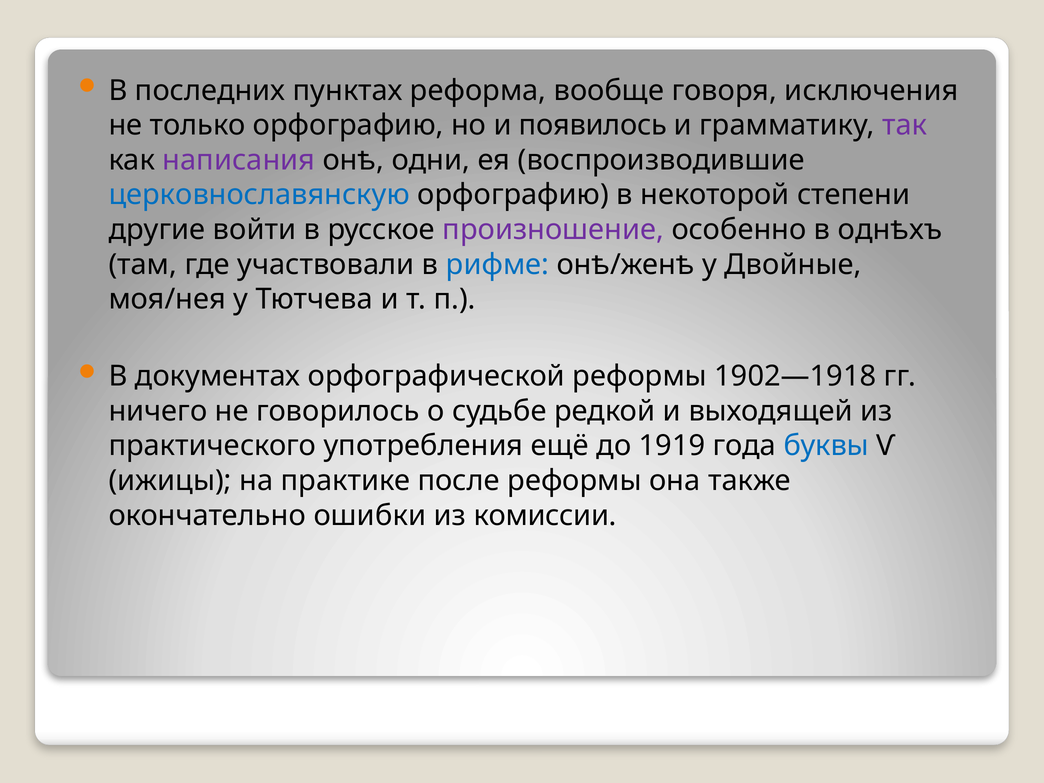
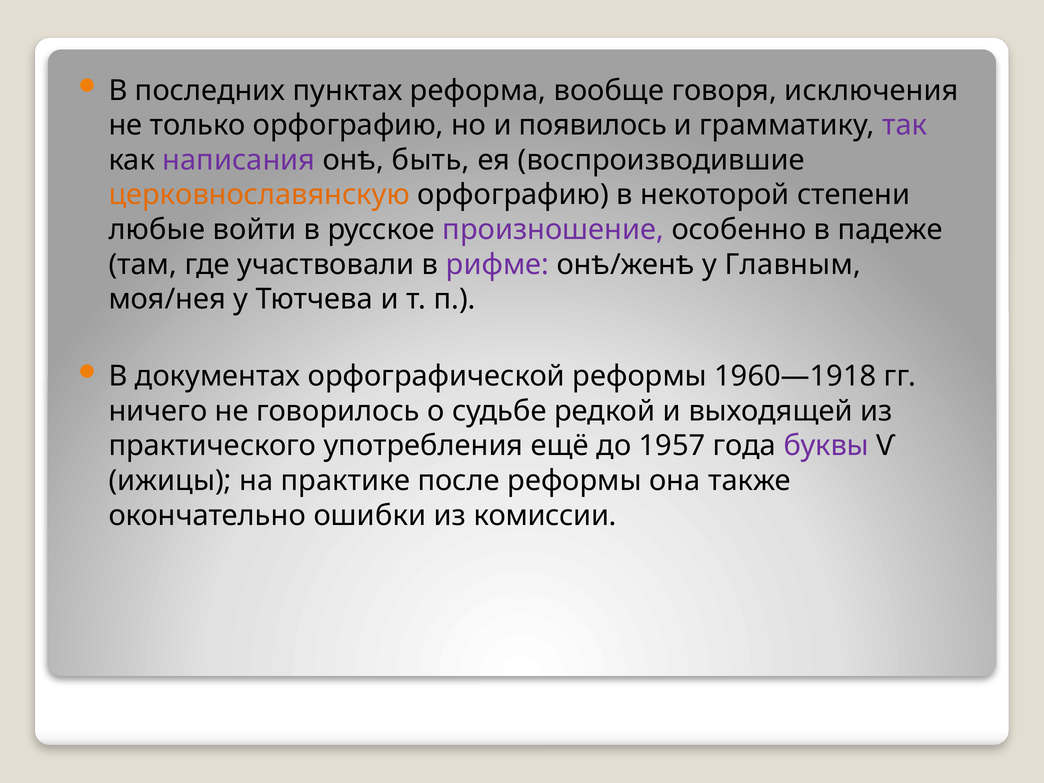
одни: одни -> быть (431, 160)
церковнославянскую colour: blue -> orange (259, 195)
другие: другие -> любые (157, 230)
однѣхъ: однѣхъ -> падеже (890, 230)
рифме colour: blue -> purple (497, 264)
Двойные: Двойные -> Главным (793, 264)
1902—1918: 1902—1918 -> 1960—1918 (795, 376)
1919: 1919 -> 1957 (672, 446)
буквы colour: blue -> purple (826, 446)
